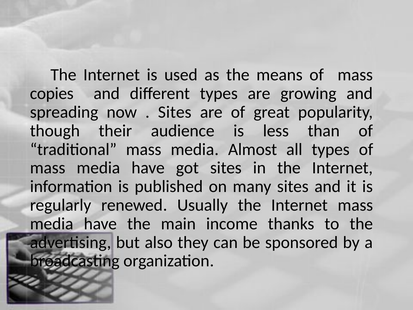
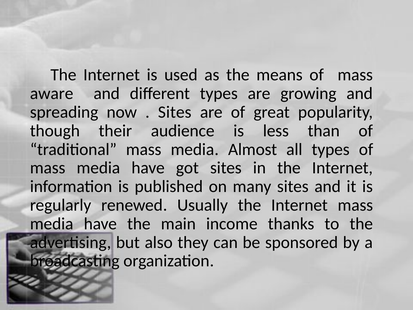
copies: copies -> aware (52, 93)
